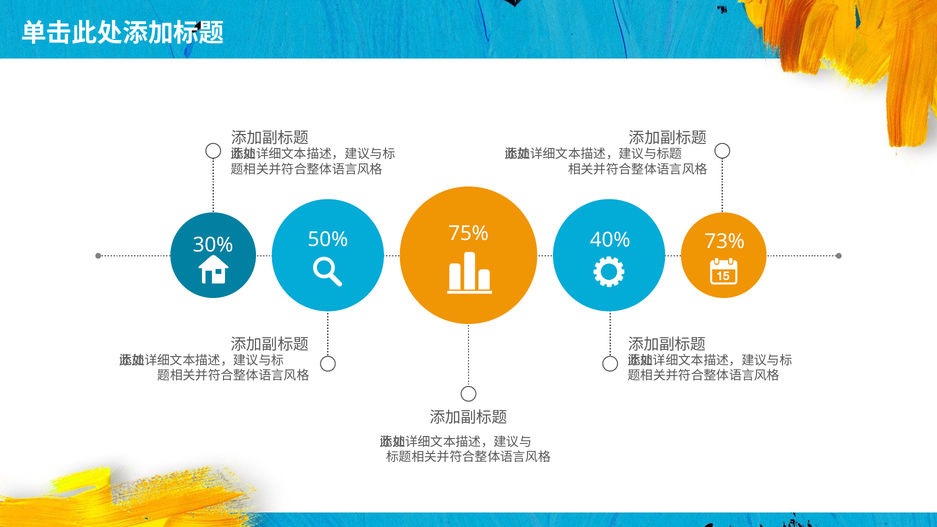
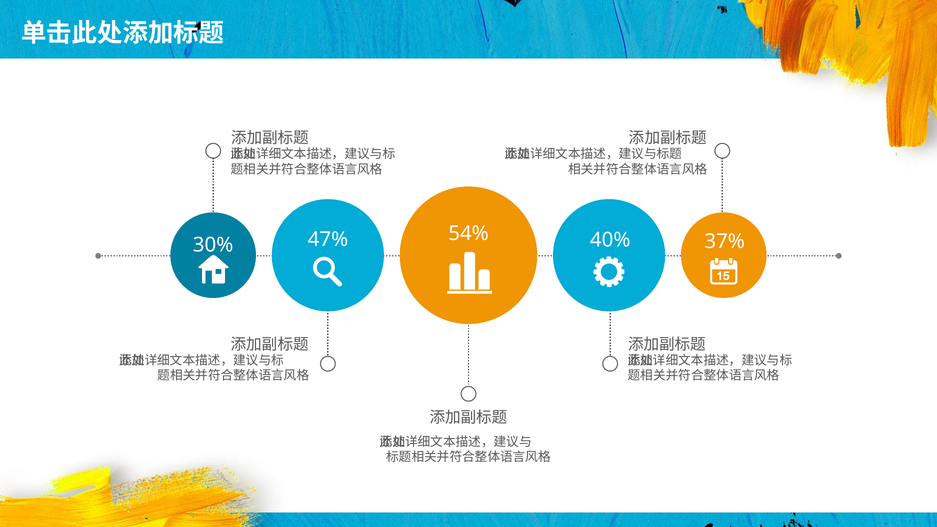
75%: 75% -> 54% (469, 233)
73%: 73% -> 37% (725, 242)
50%: 50% -> 47% (328, 240)
